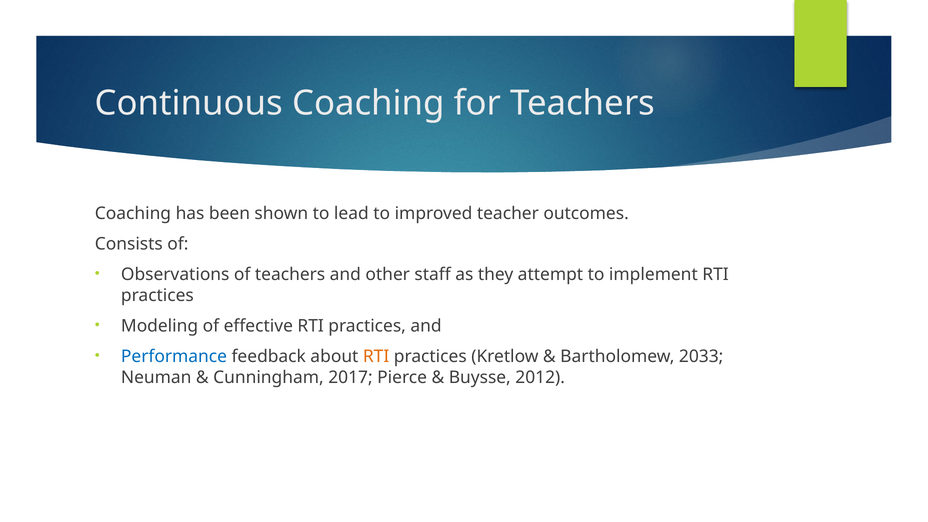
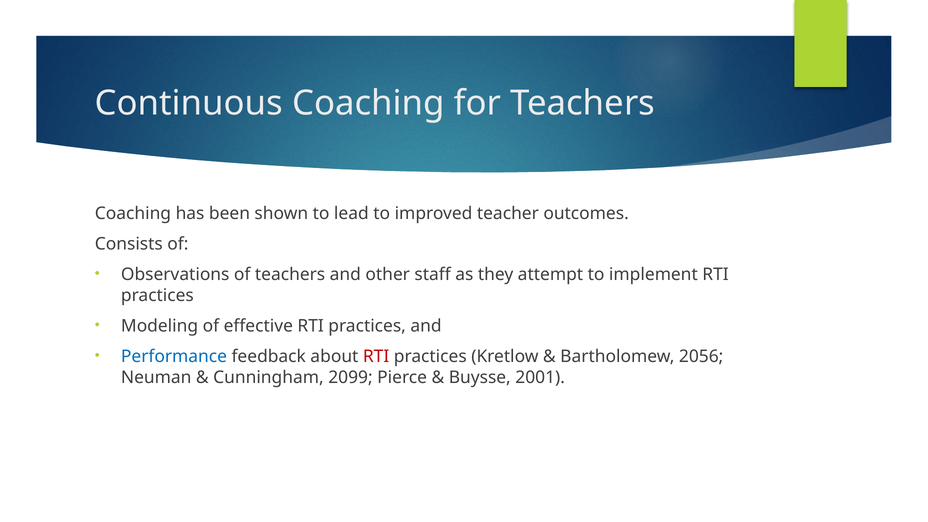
RTI colour: orange -> red (376, 356)
2033: 2033 -> 2056 (701, 356)
2017: 2017 -> 2099 (350, 377)
2012: 2012 -> 2001 (540, 377)
